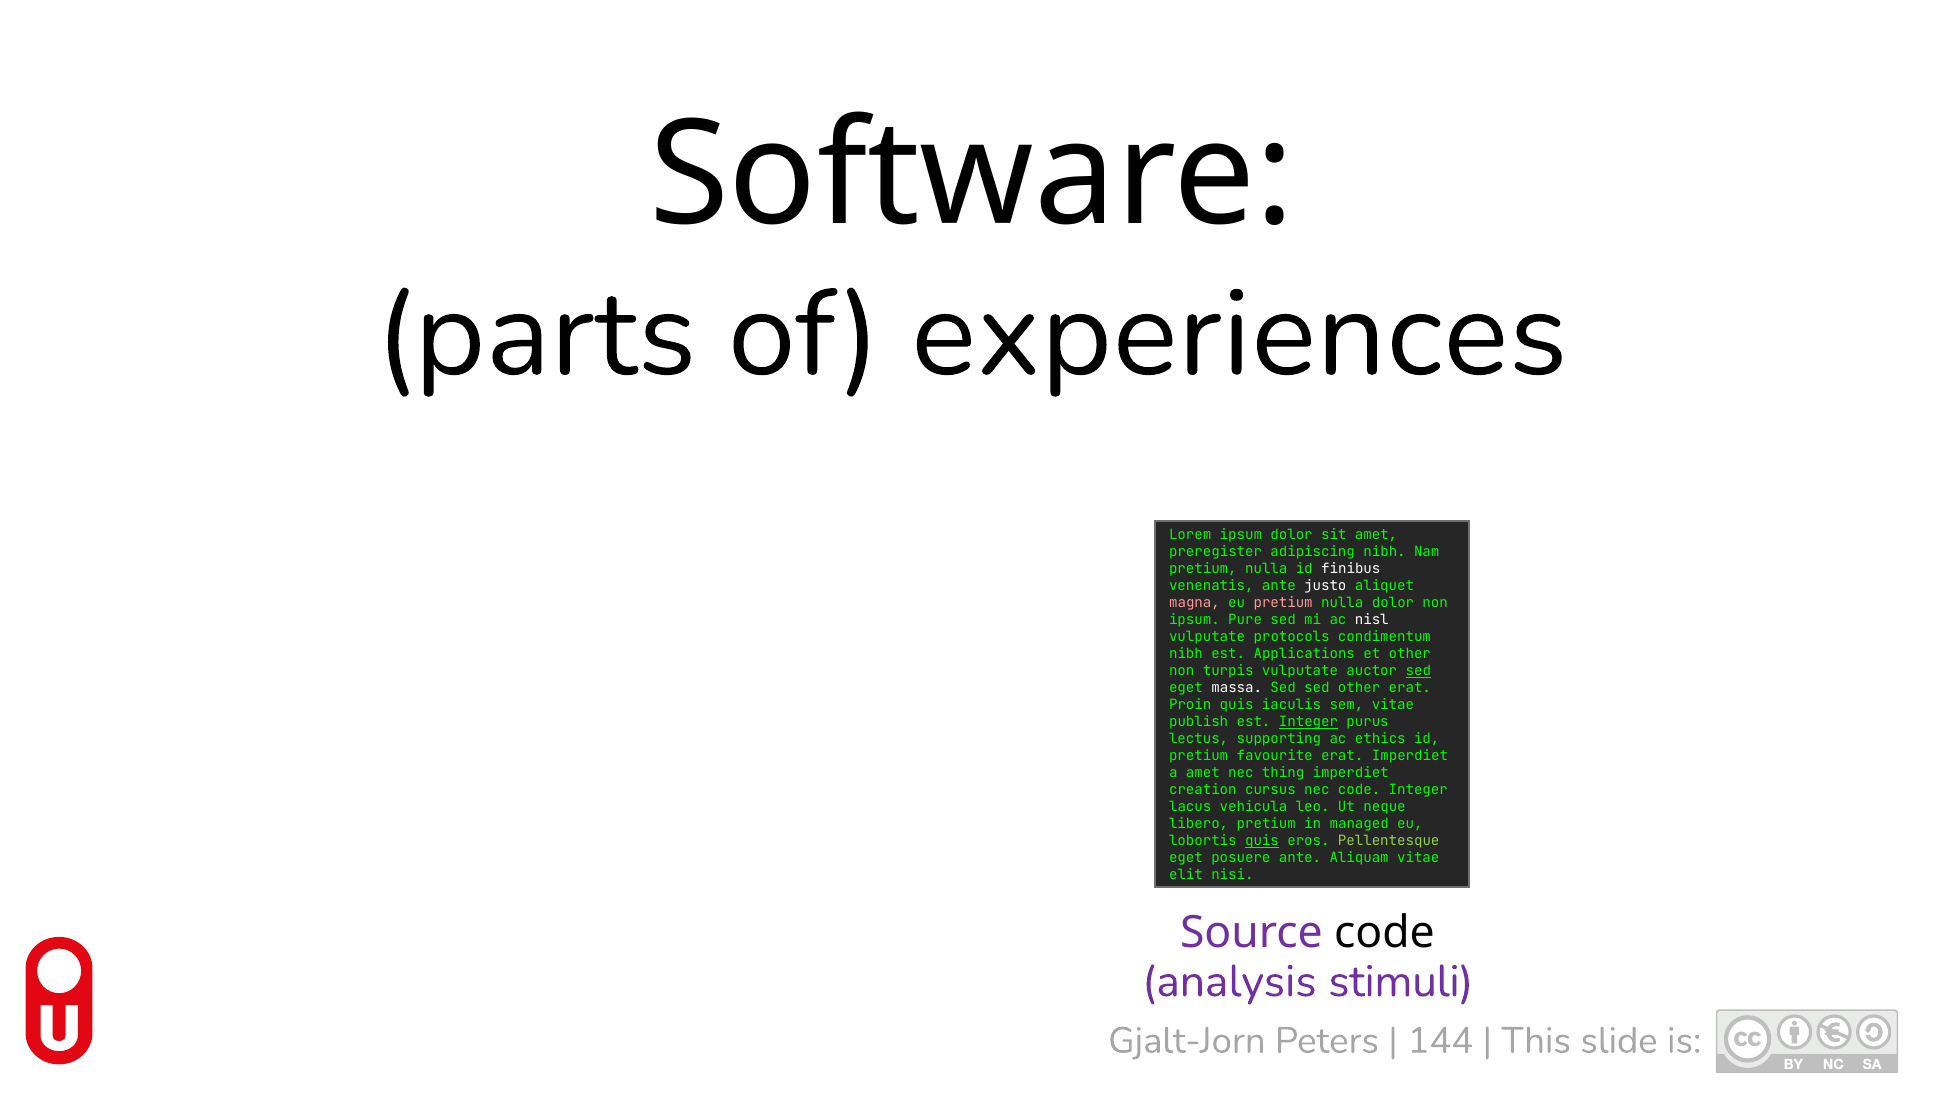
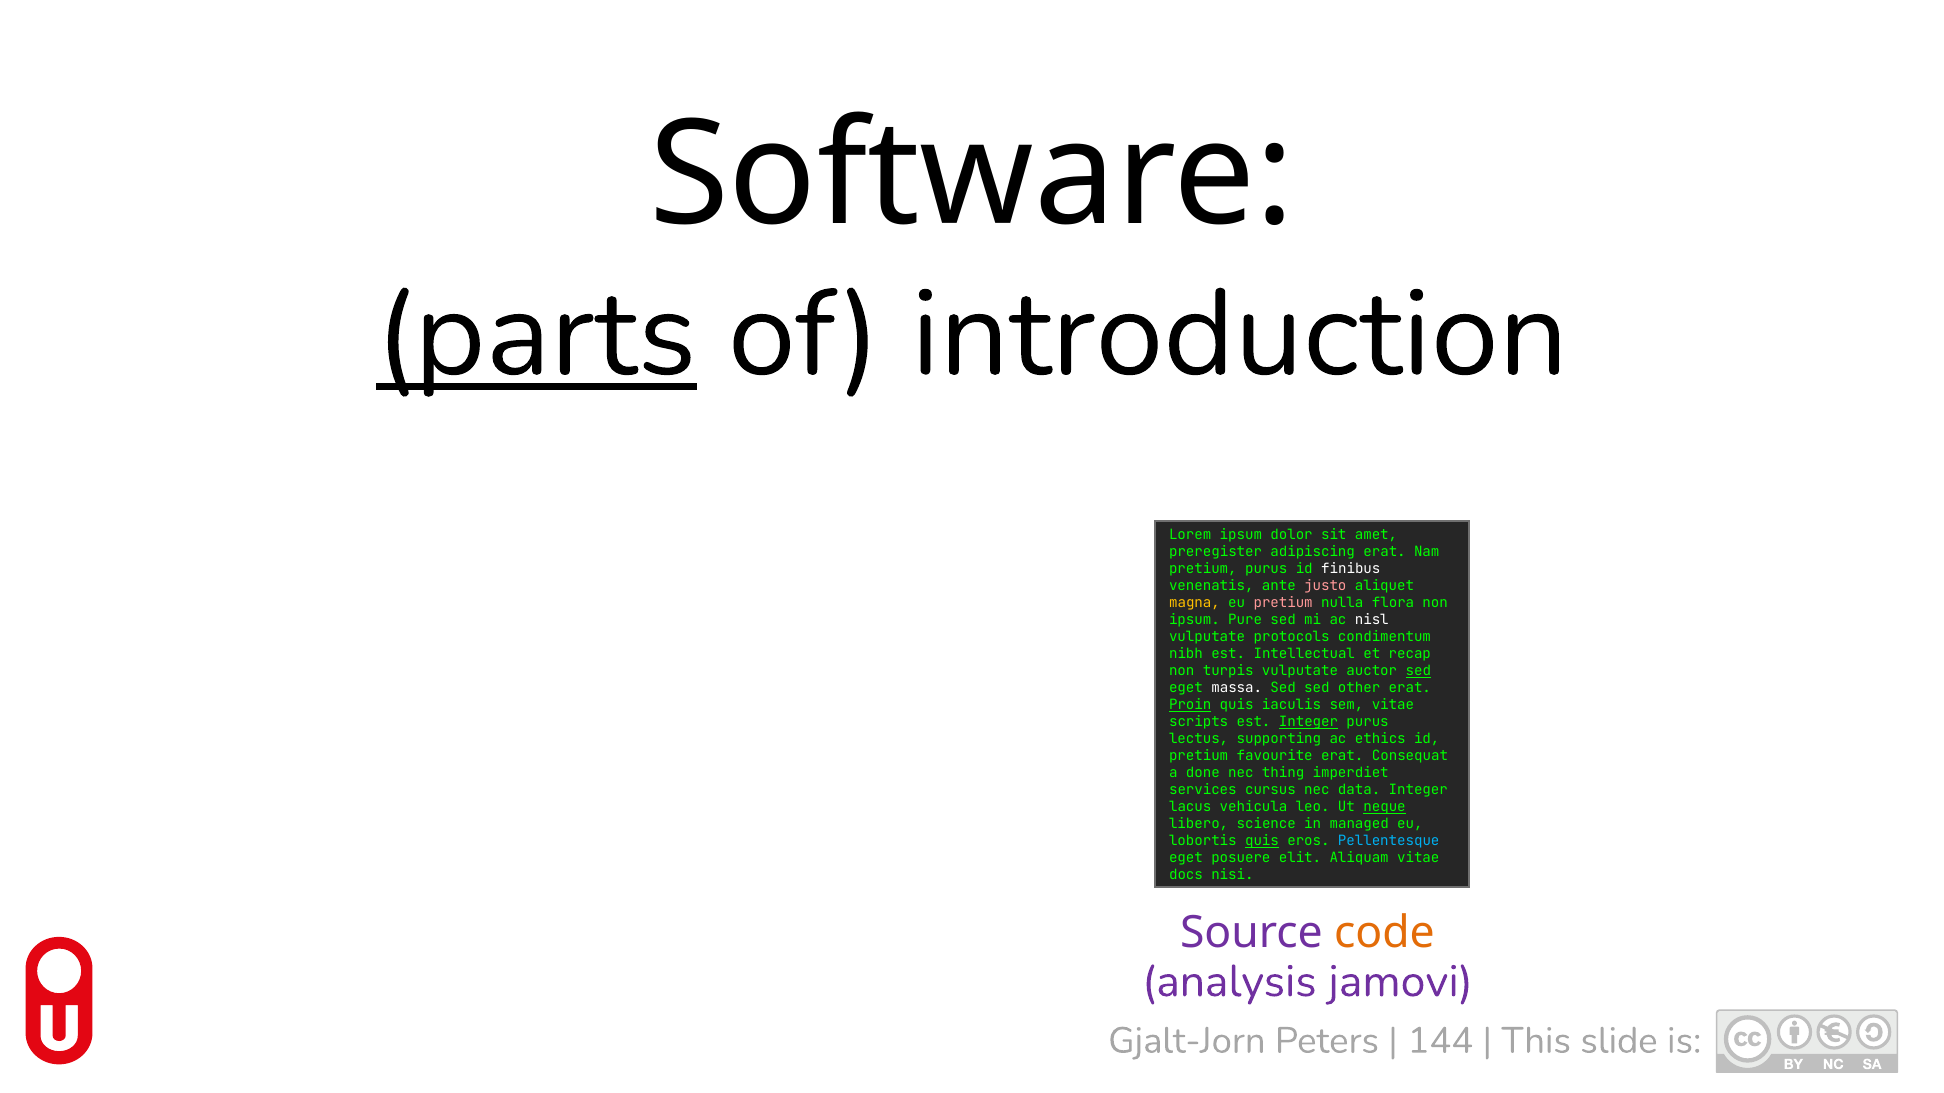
parts underline: none -> present (536, 334)
experiences: experiences -> introduction (1240, 334)
adipiscing nibh: nibh -> erat (1385, 553)
nulla: nulla -> purus (1266, 570)
justo colour: white -> pink (1325, 586)
magna colour: pink -> yellow (1195, 603)
nulla dolor: dolor -> flora (1393, 603)
Applications: Applications -> Intellectual (1304, 654)
et other: other -> recap (1410, 654)
Proin underline: none -> present (1190, 705)
publish: publish -> scripts (1199, 722)
erat Imperdiet: Imperdiet -> Consequat (1410, 756)
a amet: amet -> done (1203, 773)
creation: creation -> services (1203, 790)
nec code: code -> data (1359, 790)
neque underline: none -> present (1385, 807)
libero pretium: pretium -> science (1266, 824)
Pellentesque colour: light green -> light blue (1389, 841)
posuere ante: ante -> elit (1300, 858)
elit: elit -> docs (1186, 875)
code colour: black -> orange (1385, 933)
stimuli: stimuli -> jamovi (1401, 982)
